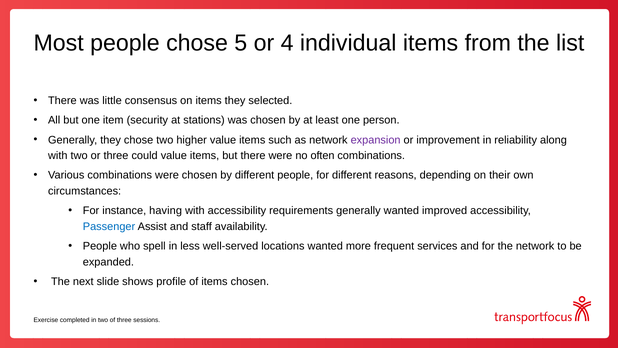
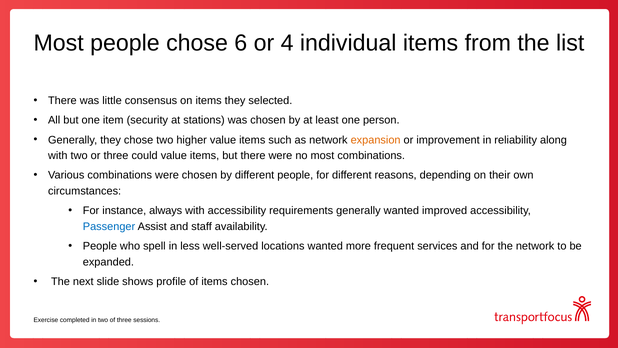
5: 5 -> 6 (241, 43)
expansion colour: purple -> orange (376, 140)
no often: often -> most (322, 156)
having: having -> always (166, 211)
